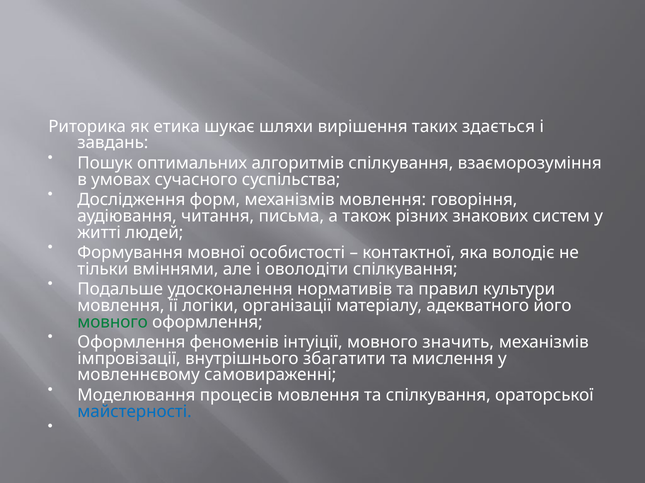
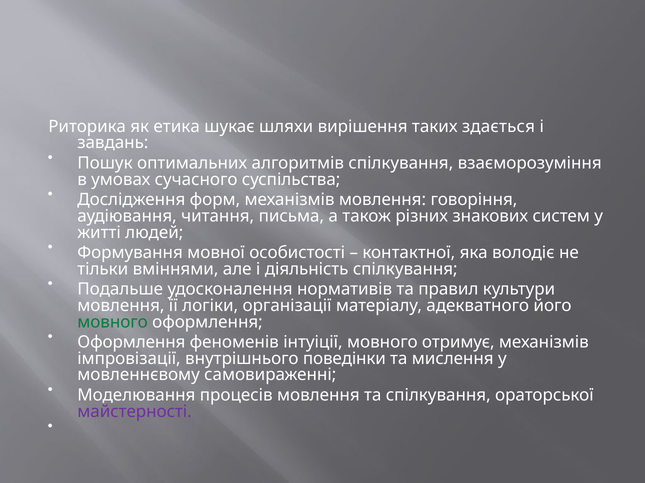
оволодіти: оволодіти -> діяльність (307, 269)
значить: значить -> отримує (458, 343)
збагатити: збагатити -> поведінки (344, 359)
майстерності colour: blue -> purple (135, 412)
